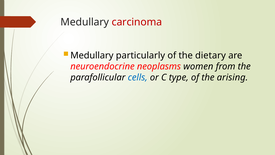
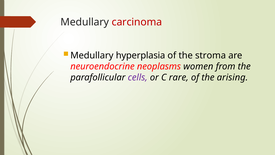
particularly: particularly -> hyperplasia (141, 55)
dietary: dietary -> stroma (211, 55)
cells colour: blue -> purple (138, 77)
type: type -> rare (179, 77)
